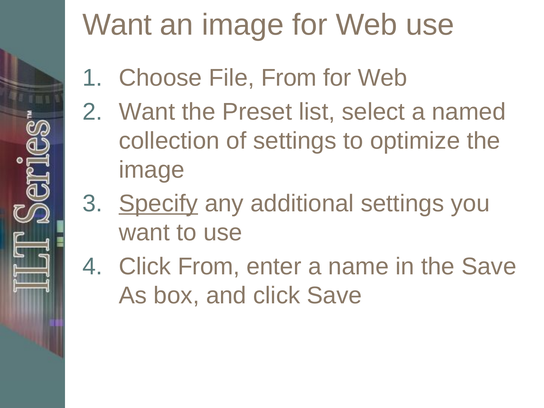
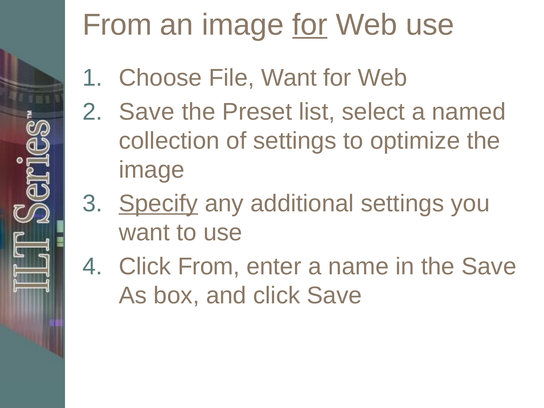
Want: Want -> From (117, 25)
for underline: none -> present (310, 25)
File From: From -> Want (289, 78)
Want: Want -> Save (147, 112)
